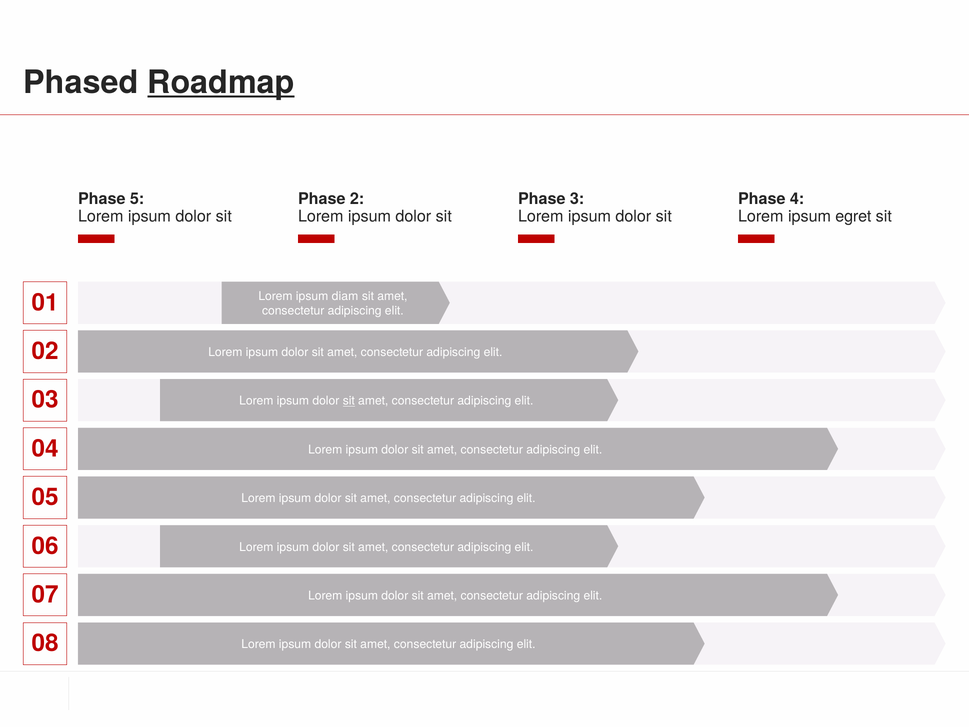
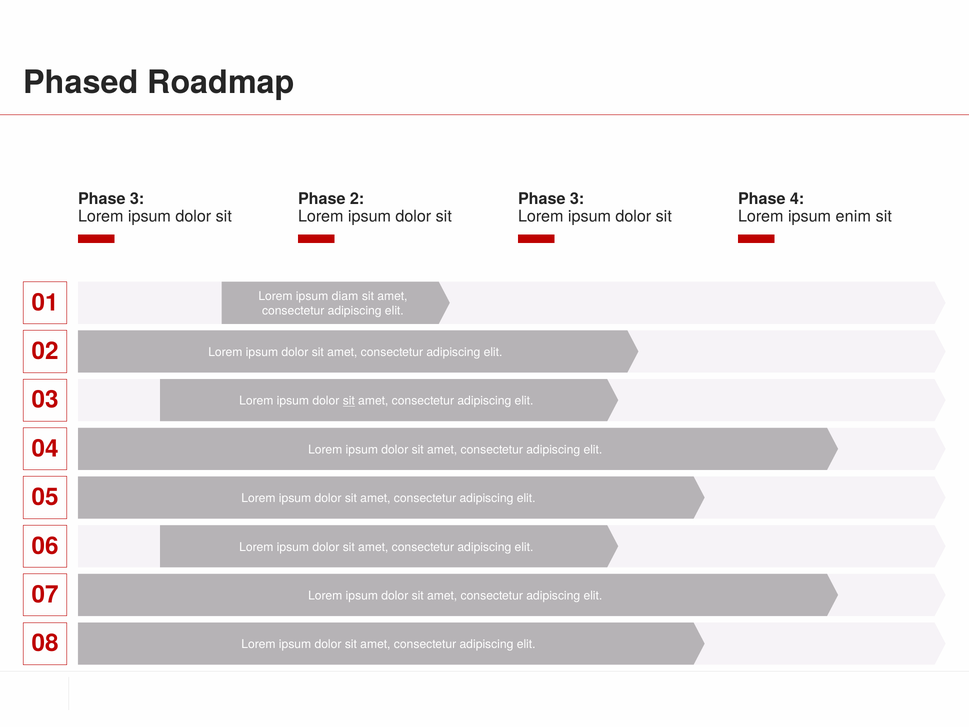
Roadmap underline: present -> none (221, 82)
5: 5 -> 3 (137, 199)
egret: egret -> enim (853, 216)
